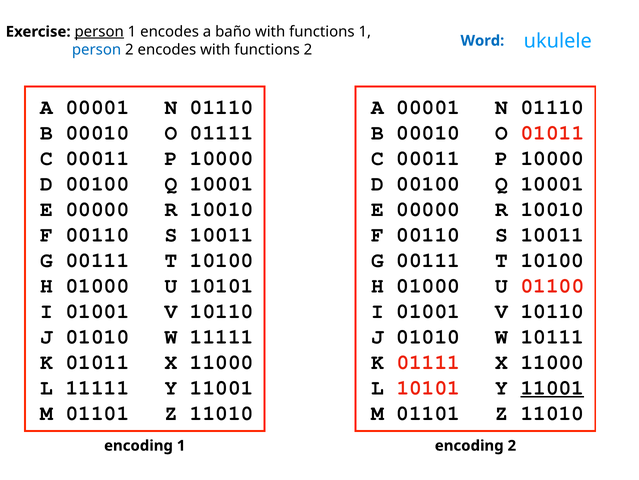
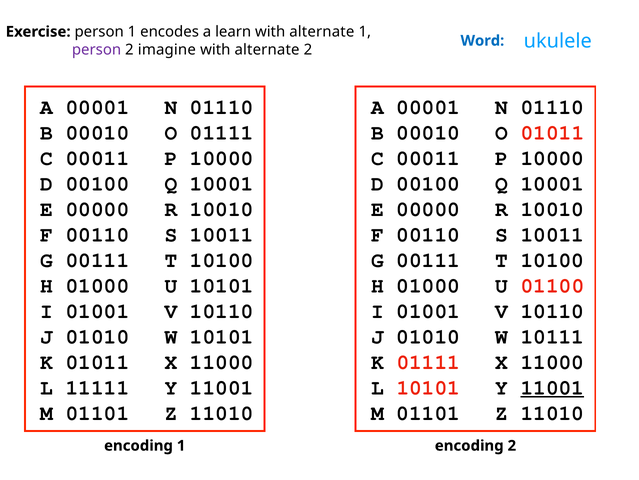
person underline: present -> none (99, 32)
baño: baño -> learn (233, 32)
functions: functions -> alternate (322, 32)
person colour: blue -> purple (97, 50)
2 encodes: encodes -> imagine (167, 50)
functions: functions -> alternate (267, 50)
W 11111: 11111 -> 10101 (222, 336)
